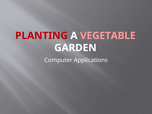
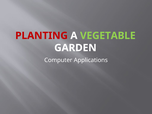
VEGETABLE colour: pink -> light green (108, 36)
